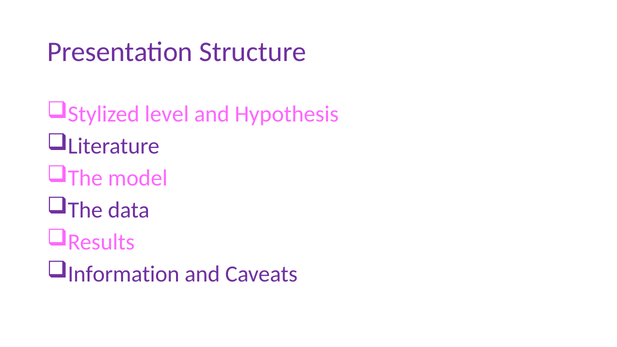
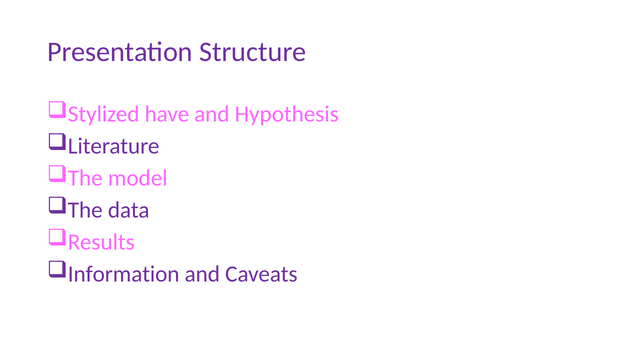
level: level -> have (167, 114)
